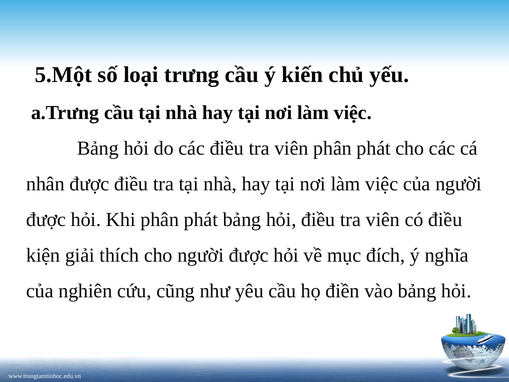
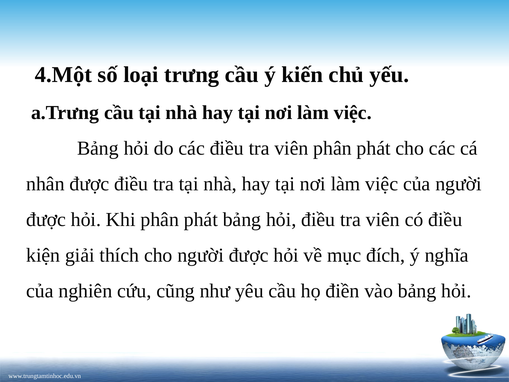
5.Một: 5.Một -> 4.Một (63, 75)
